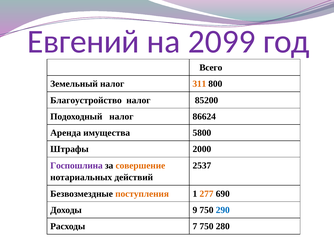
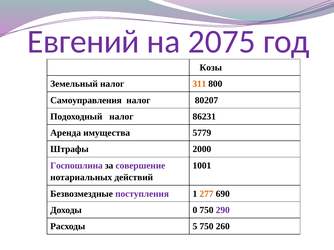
2099: 2099 -> 2075 (222, 42)
Всего: Всего -> Козы (211, 68)
Благоустройство: Благоустройство -> Самоуправления (86, 100)
85200: 85200 -> 80207 (207, 100)
86624: 86624 -> 86231 (204, 117)
5800: 5800 -> 5779 (202, 133)
совершение colour: orange -> purple (140, 166)
2537: 2537 -> 1001 (202, 166)
поступления colour: orange -> purple (142, 194)
9: 9 -> 0 (195, 210)
290 colour: blue -> purple (223, 210)
7: 7 -> 5 (195, 227)
280: 280 -> 260 (223, 227)
